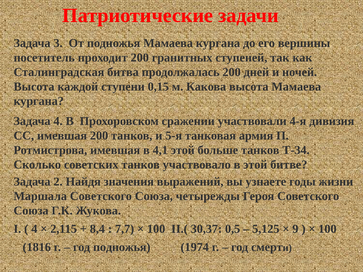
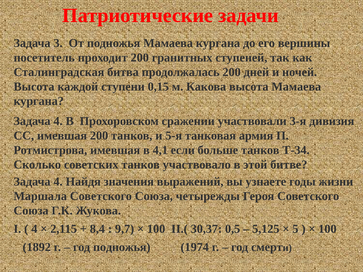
4-я: 4-я -> 3-я (298, 121)
4,1 этой: этой -> если (183, 150)
2: 2 -> 4 (58, 182)
7,7: 7,7 -> 9,7 (125, 229)
9: 9 -> 5 (295, 229)
1816: 1816 -> 1892 (37, 247)
